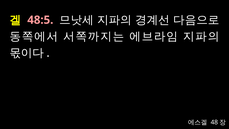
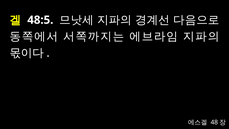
48:5 colour: pink -> white (40, 20)
